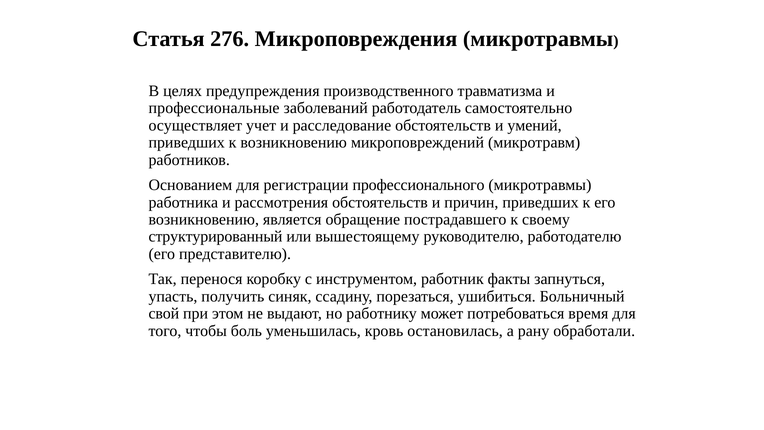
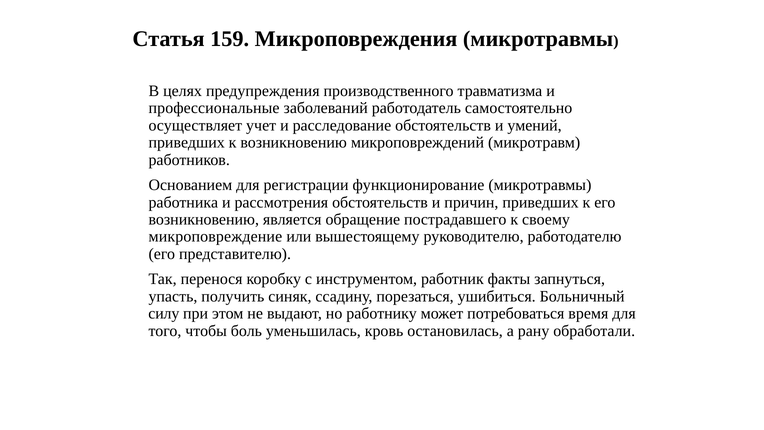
276: 276 -> 159 (230, 39)
профессионального: профессионального -> функционирование (418, 185)
структурированный: структурированный -> микроповреждение (215, 237)
свой: свой -> силу (164, 313)
